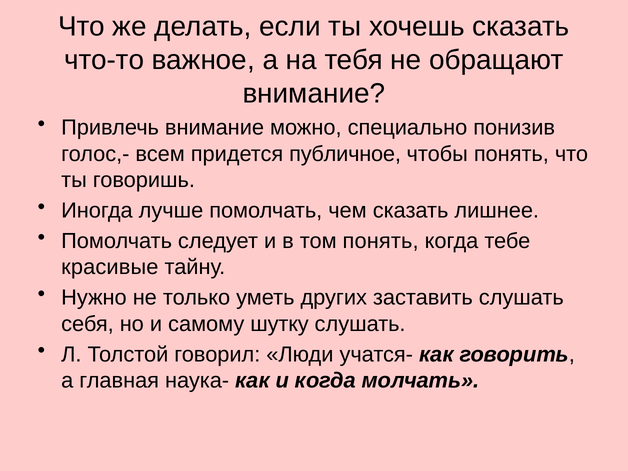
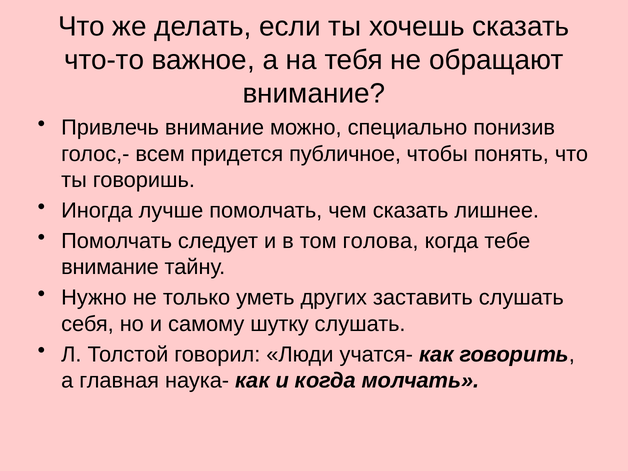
том понять: понять -> голова (381, 241)
красивые: красивые -> внимание (110, 267)
